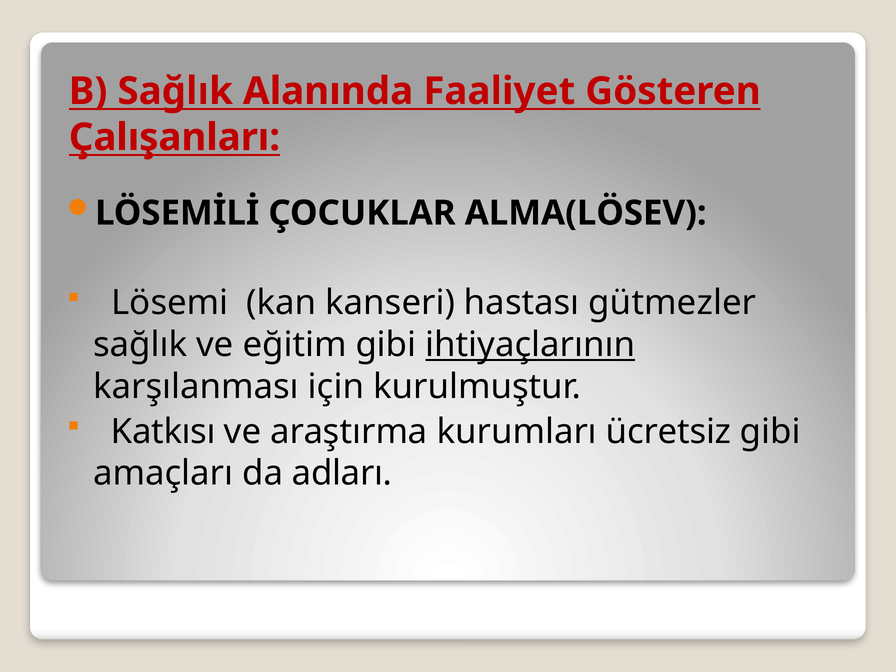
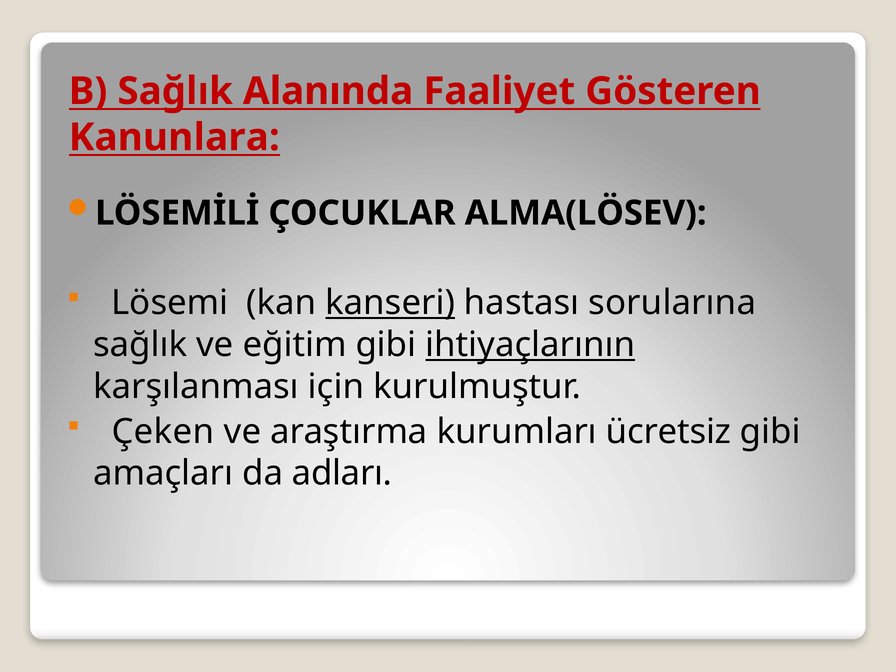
Çalışanları: Çalışanları -> Kanunlara (174, 137)
kanseri underline: none -> present (390, 303)
gütmezler: gütmezler -> sorularına (672, 303)
Katkısı: Katkısı -> Çeken (163, 432)
